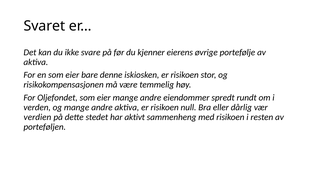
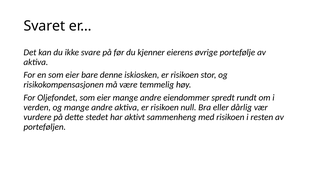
verdien: verdien -> vurdere (38, 117)
